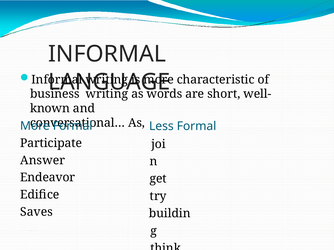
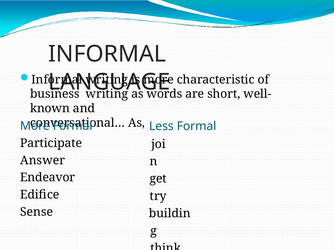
Saves: Saves -> Sense (37, 212)
